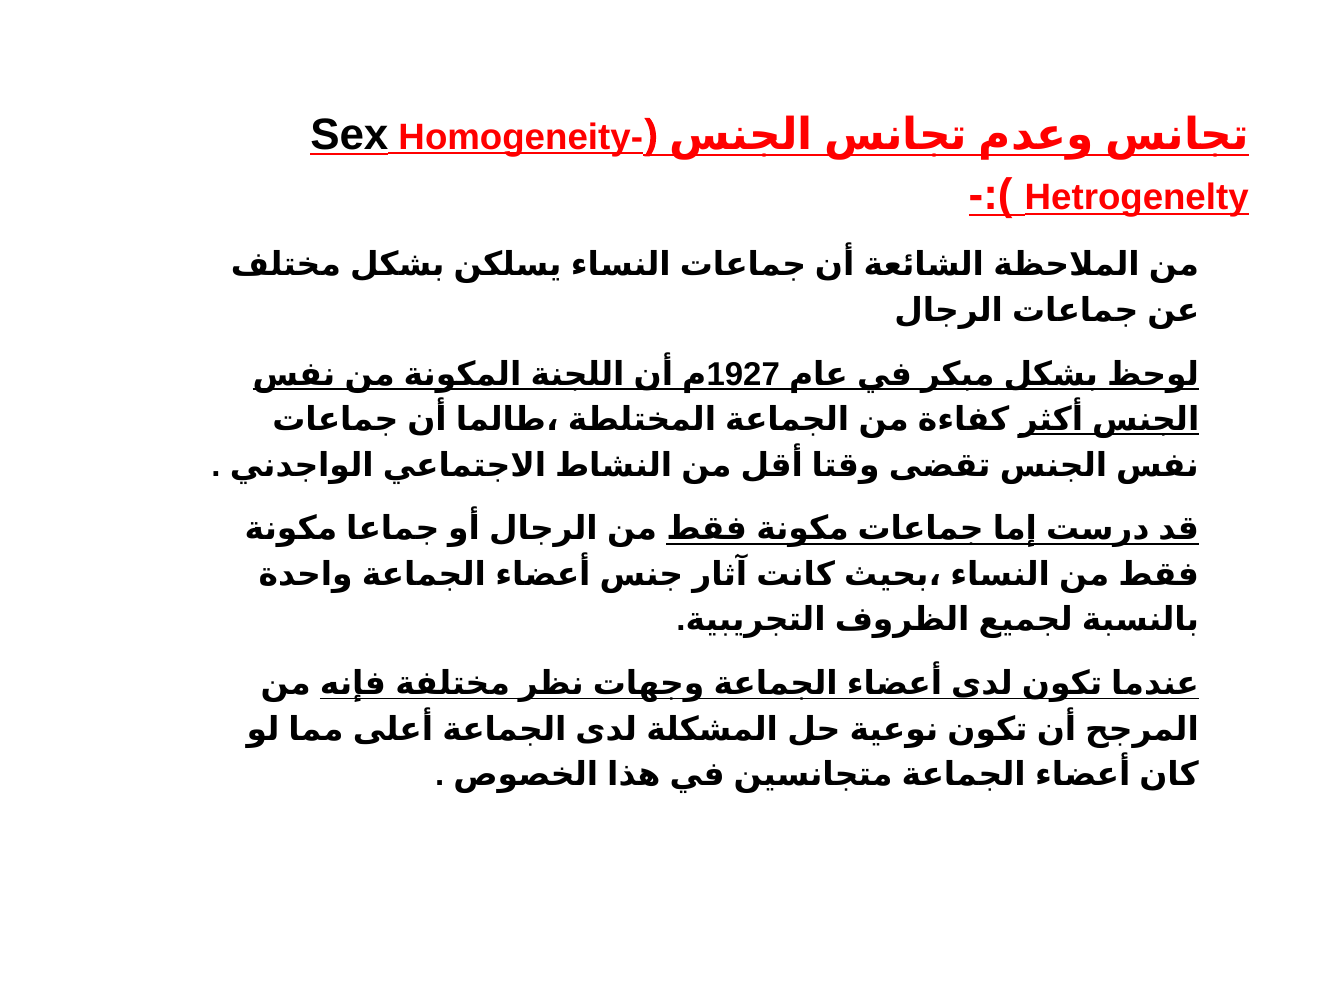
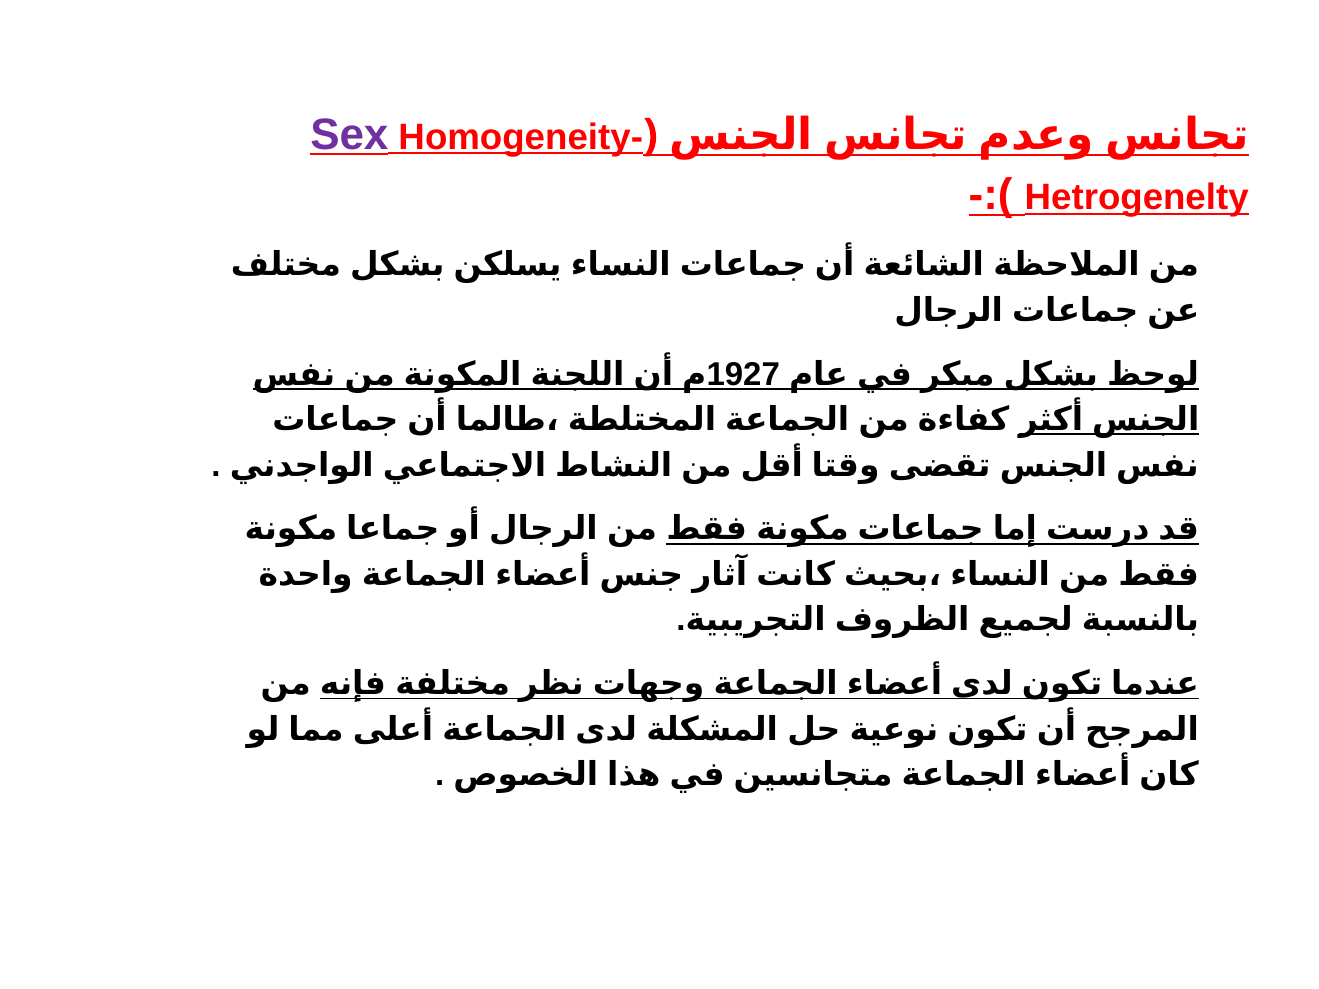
Sex colour: black -> purple (349, 135)
